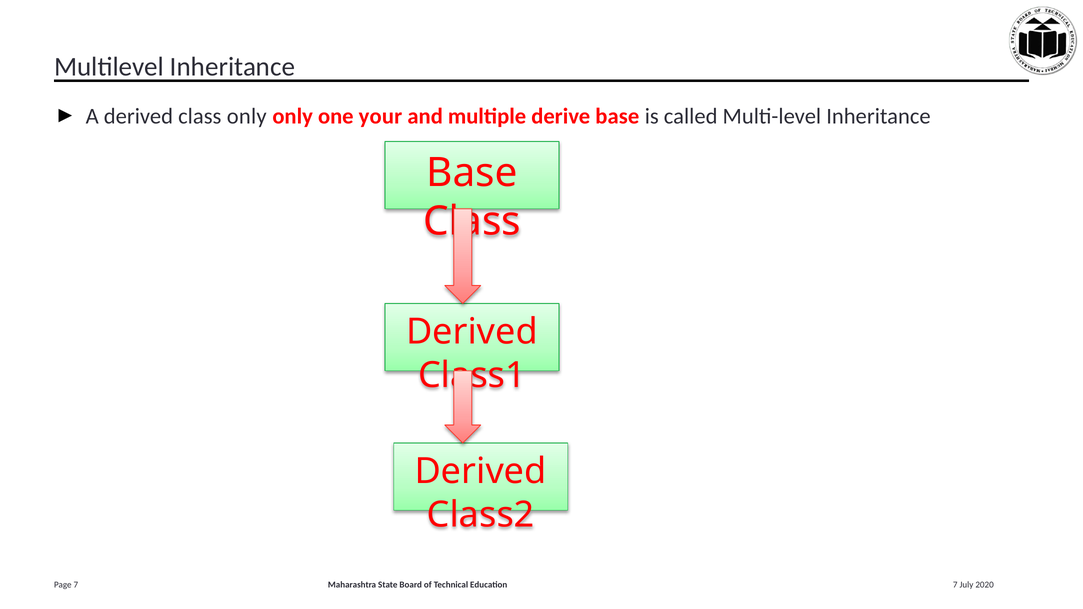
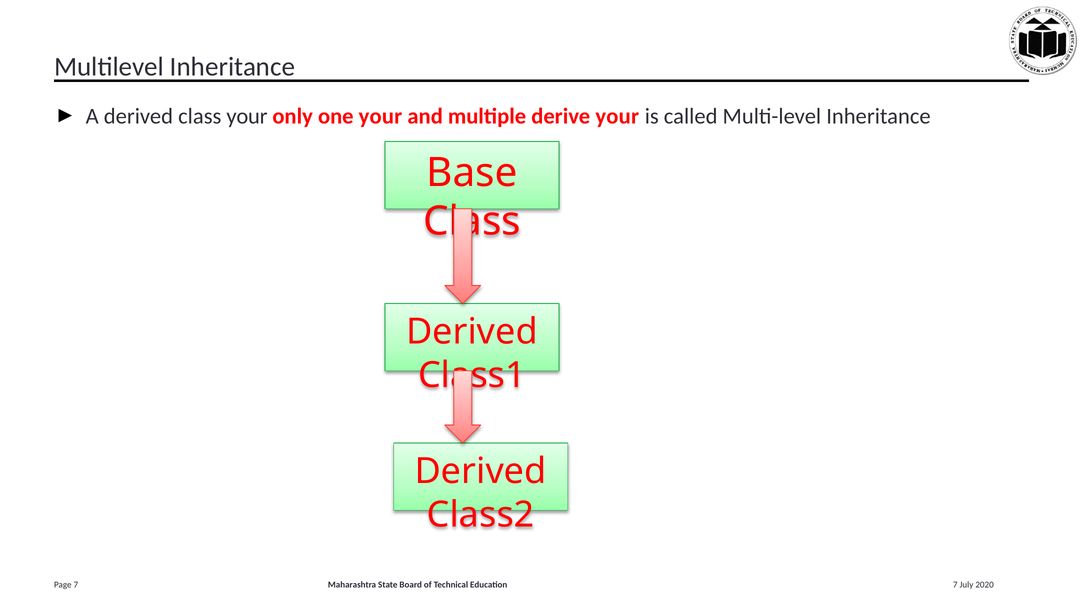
class only: only -> your (247, 116)
derive base: base -> your (617, 116)
